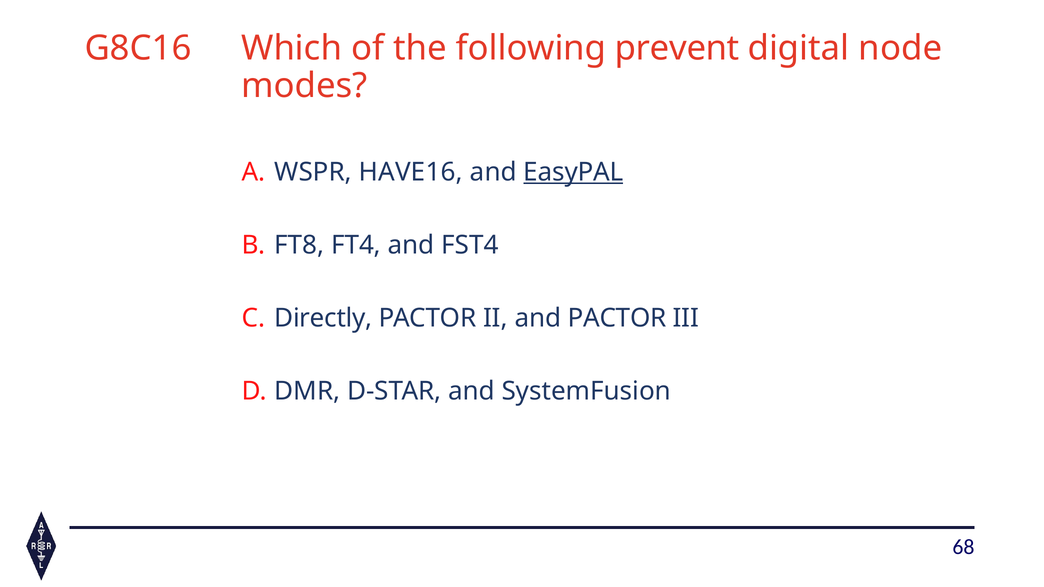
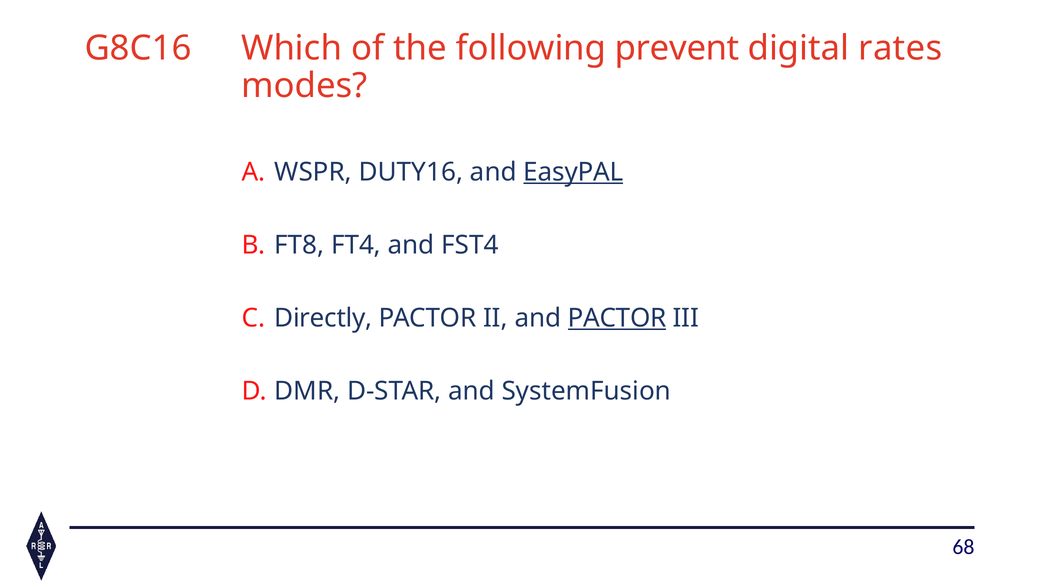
node: node -> rates (900, 48)
HAVE16: HAVE16 -> DUTY16 (411, 172)
PACTOR underline: none -> present (617, 318)
